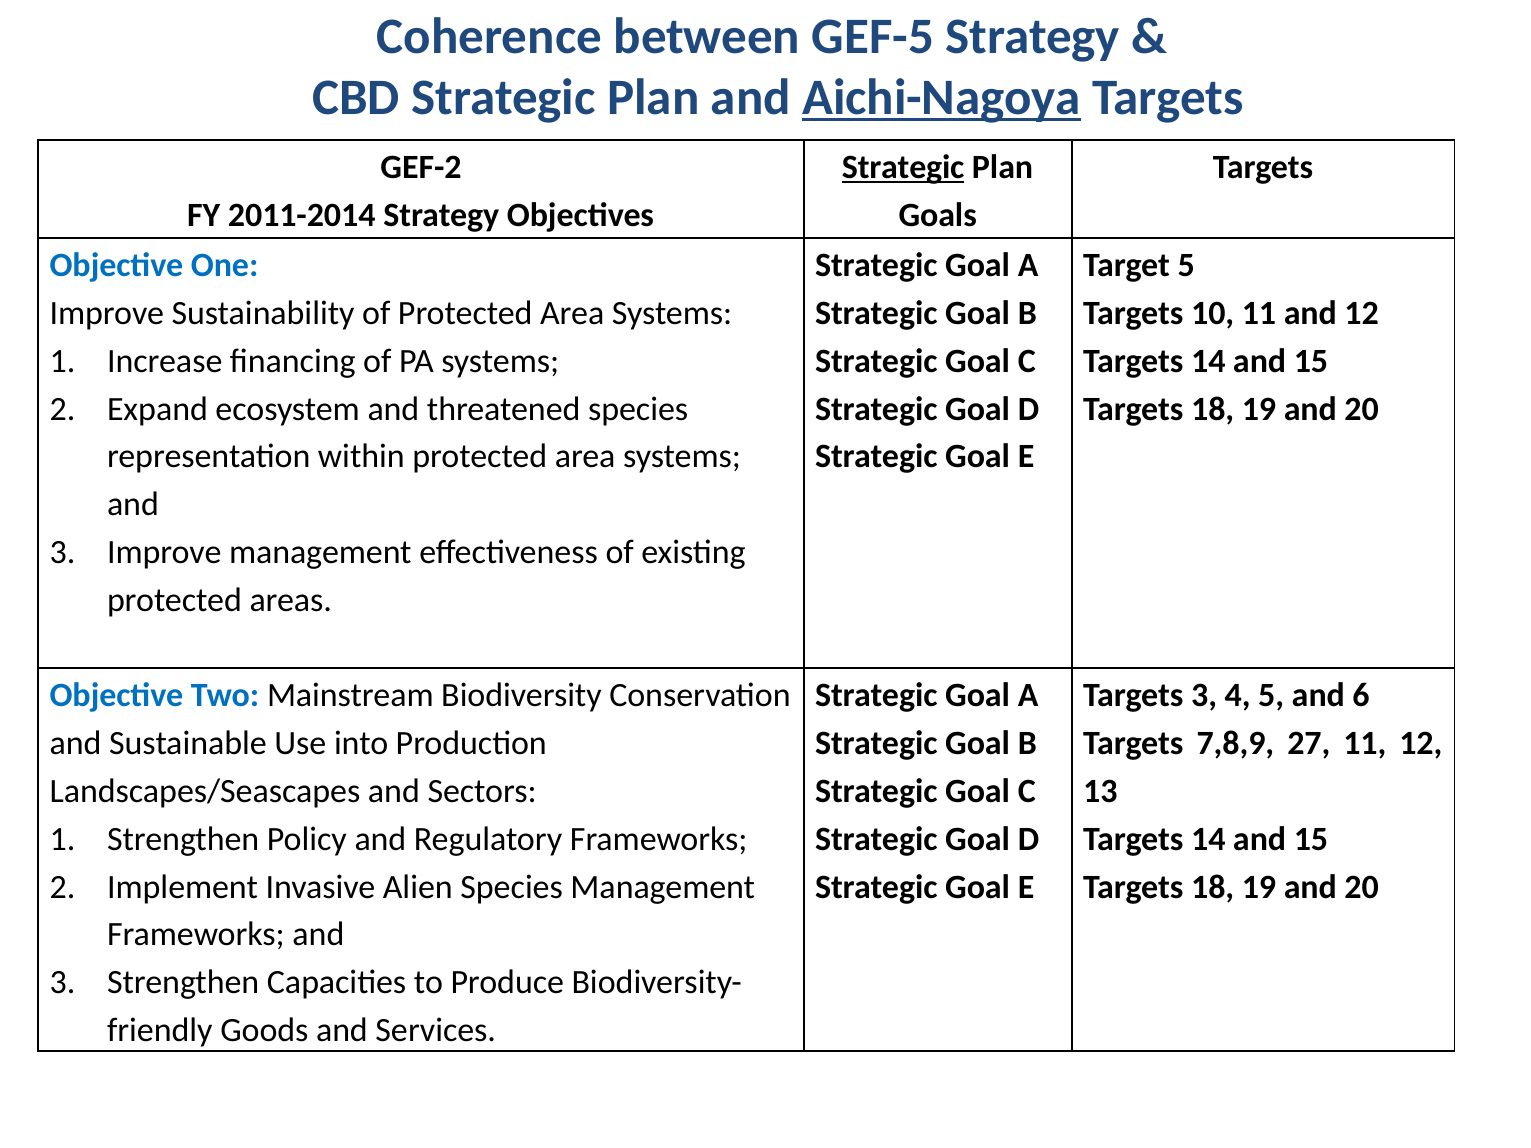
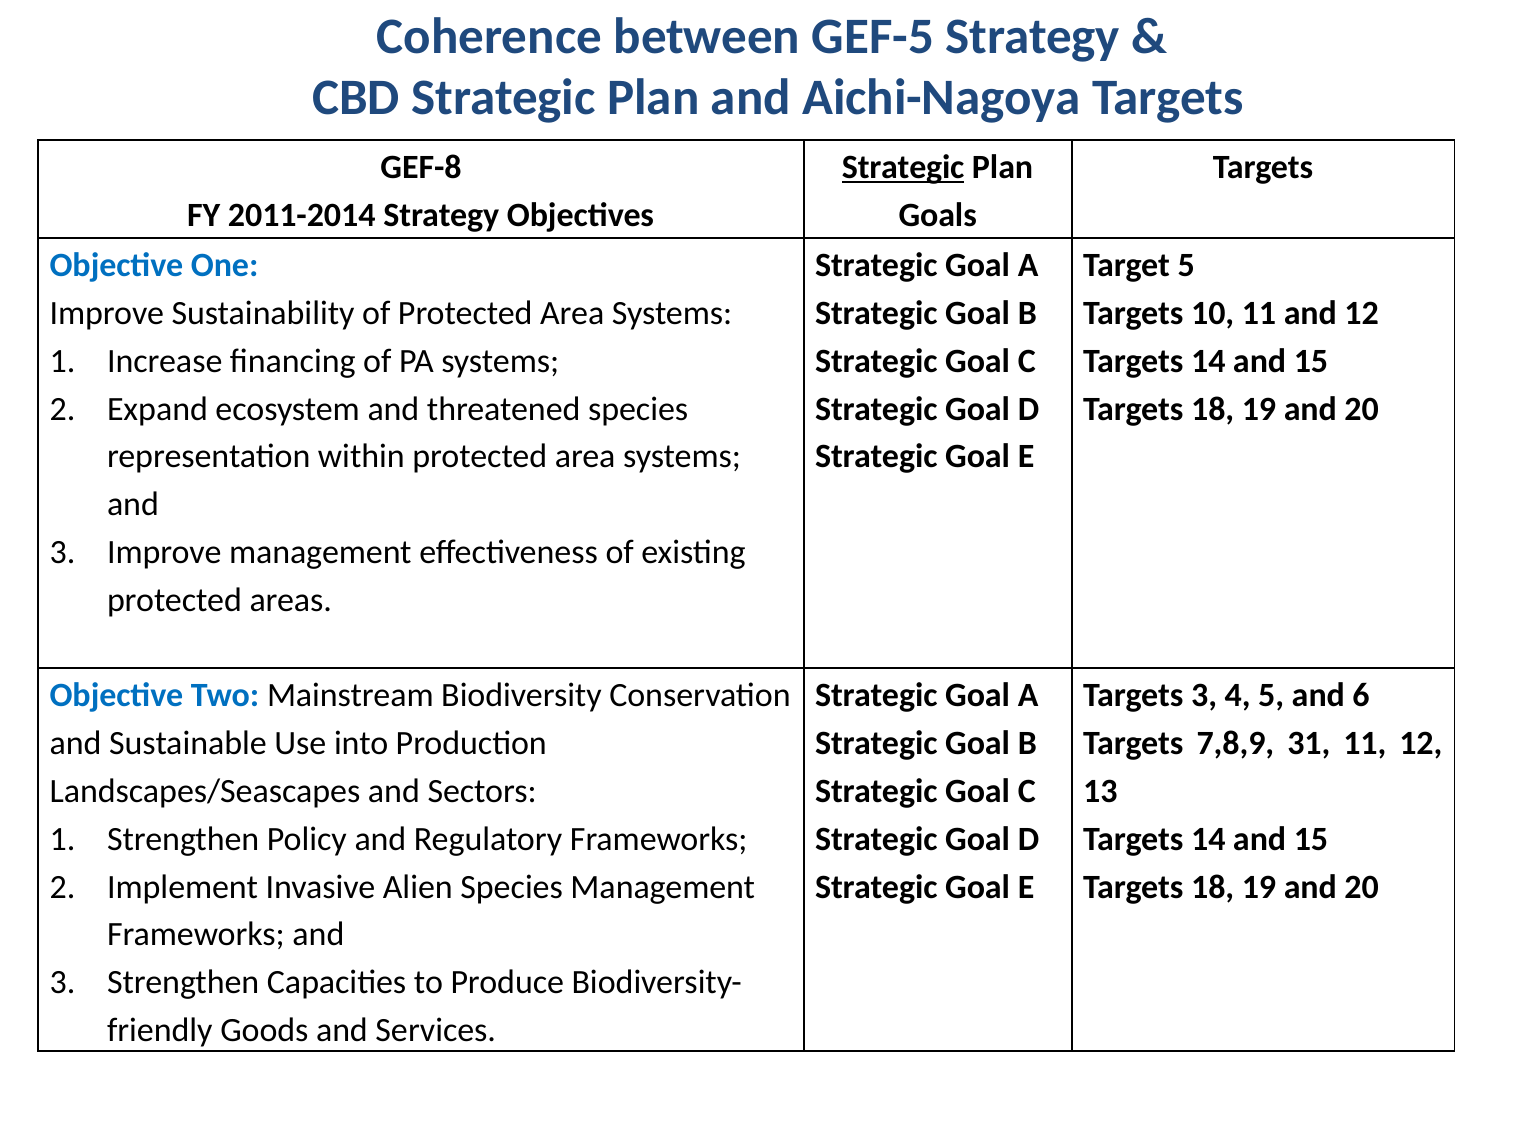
Aichi-Nagoya underline: present -> none (942, 98)
GEF-2: GEF-2 -> GEF-8 (421, 168)
27: 27 -> 31 (1309, 744)
